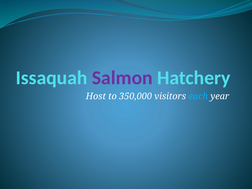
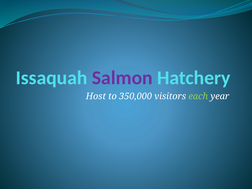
each colour: light blue -> light green (198, 96)
